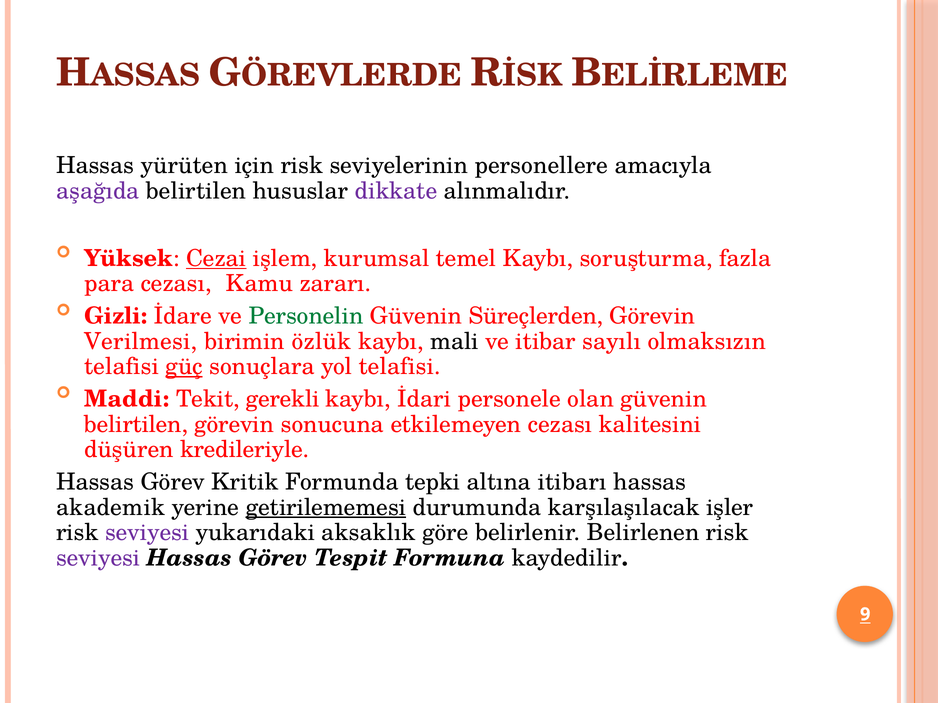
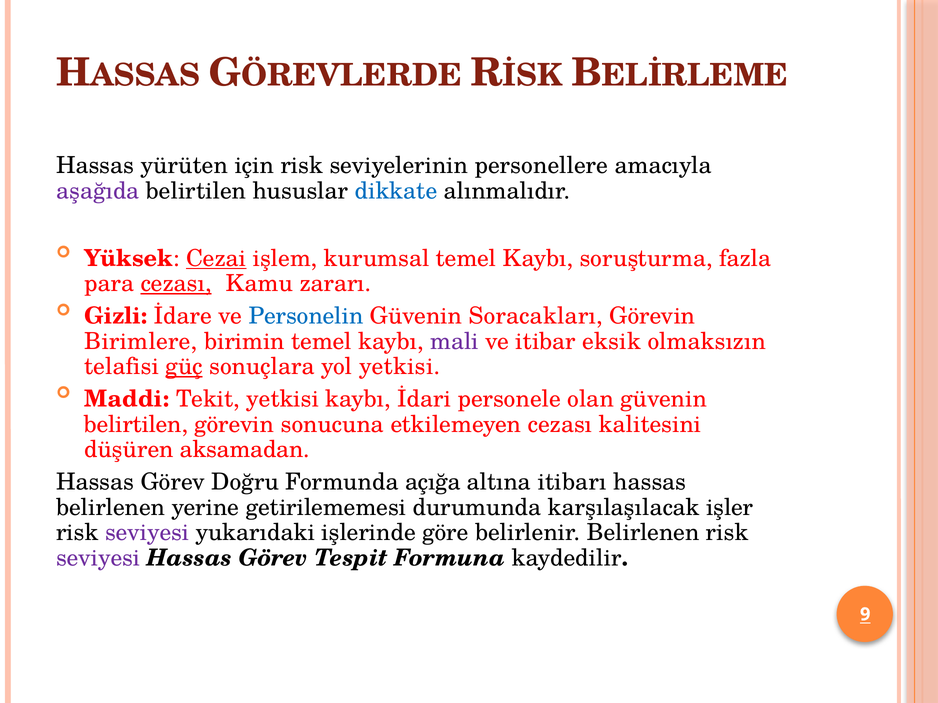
dikkate colour: purple -> blue (396, 191)
cezası underline: none -> present (176, 284)
Personelin colour: green -> blue (306, 316)
Süreçlerden: Süreçlerden -> Soracakları (536, 316)
Verilmesi: Verilmesi -> Birimlere (141, 342)
birimin özlük: özlük -> temel (322, 342)
mali colour: black -> purple (455, 342)
sayılı: sayılı -> eksik (612, 342)
yol telafisi: telafisi -> yetkisi (400, 367)
Tekit gerekli: gerekli -> yetkisi (283, 399)
kredileriyle: kredileriyle -> aksamadan (245, 450)
Kritik: Kritik -> Doğru (245, 482)
tepki: tepki -> açığa (433, 482)
akademik: akademik -> belirlenen (111, 508)
getirilememesi underline: present -> none (326, 508)
aksaklık: aksaklık -> işlerinde (369, 533)
